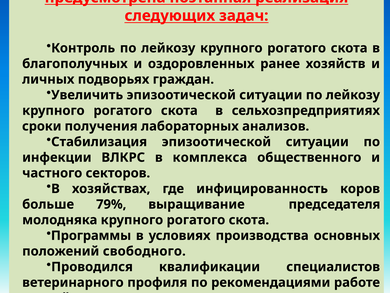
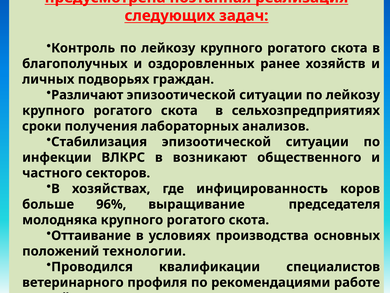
Увеличить: Увеличить -> Различают (87, 95)
комплекса: комплекса -> возникают (210, 157)
79%: 79% -> 96% (111, 204)
Программы: Программы -> Оттаивание (91, 235)
свободного: свободного -> технологии (144, 251)
